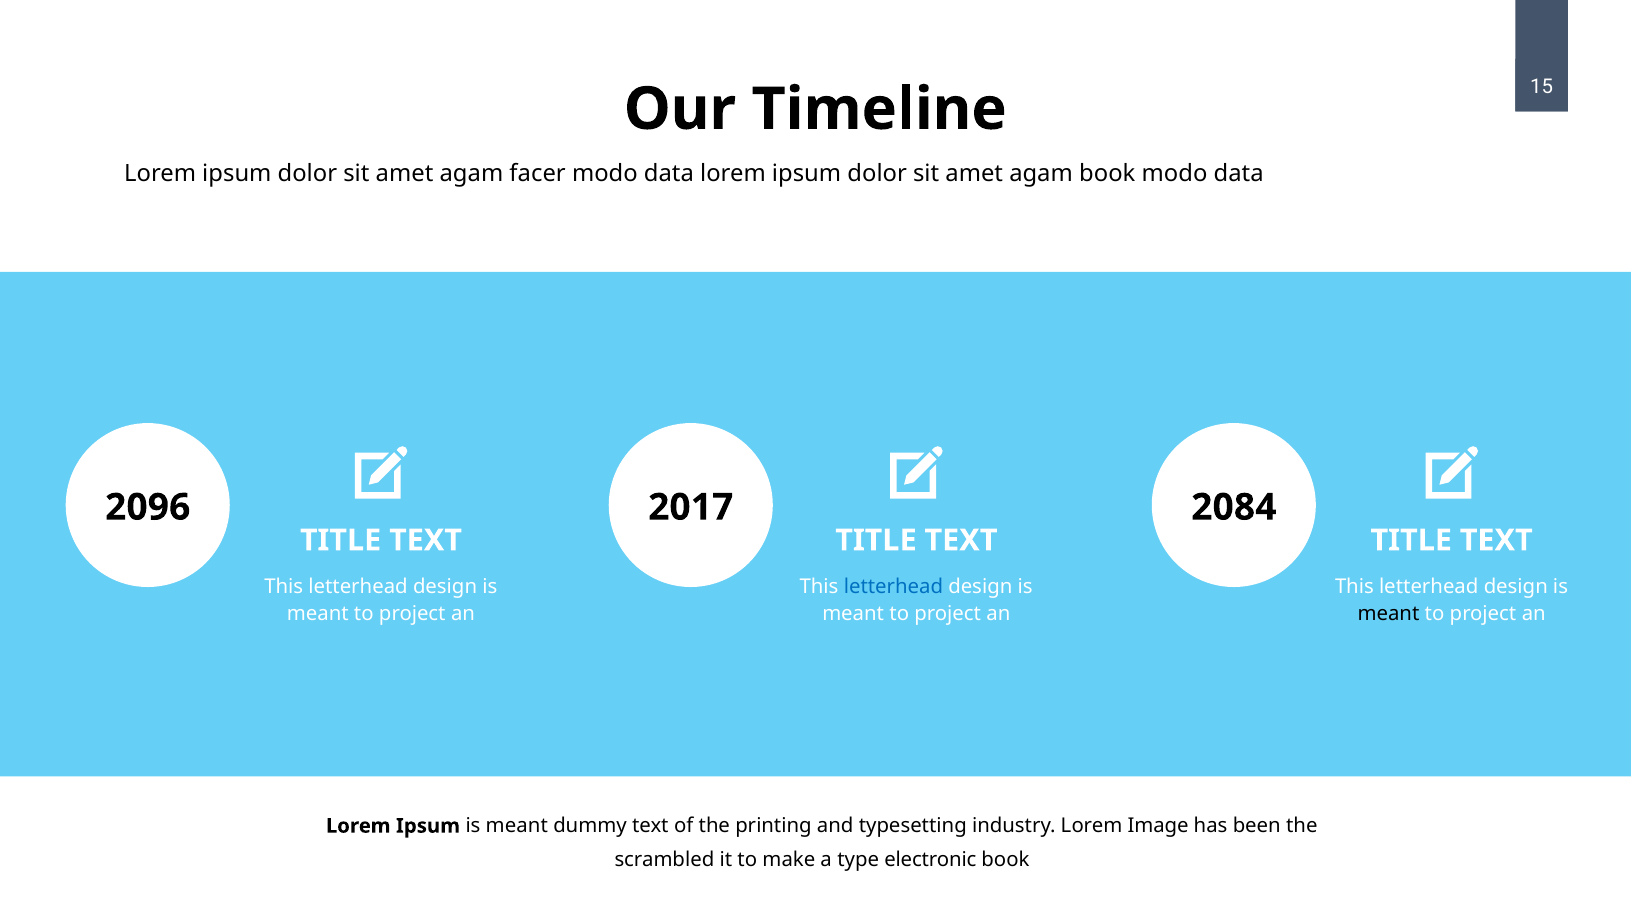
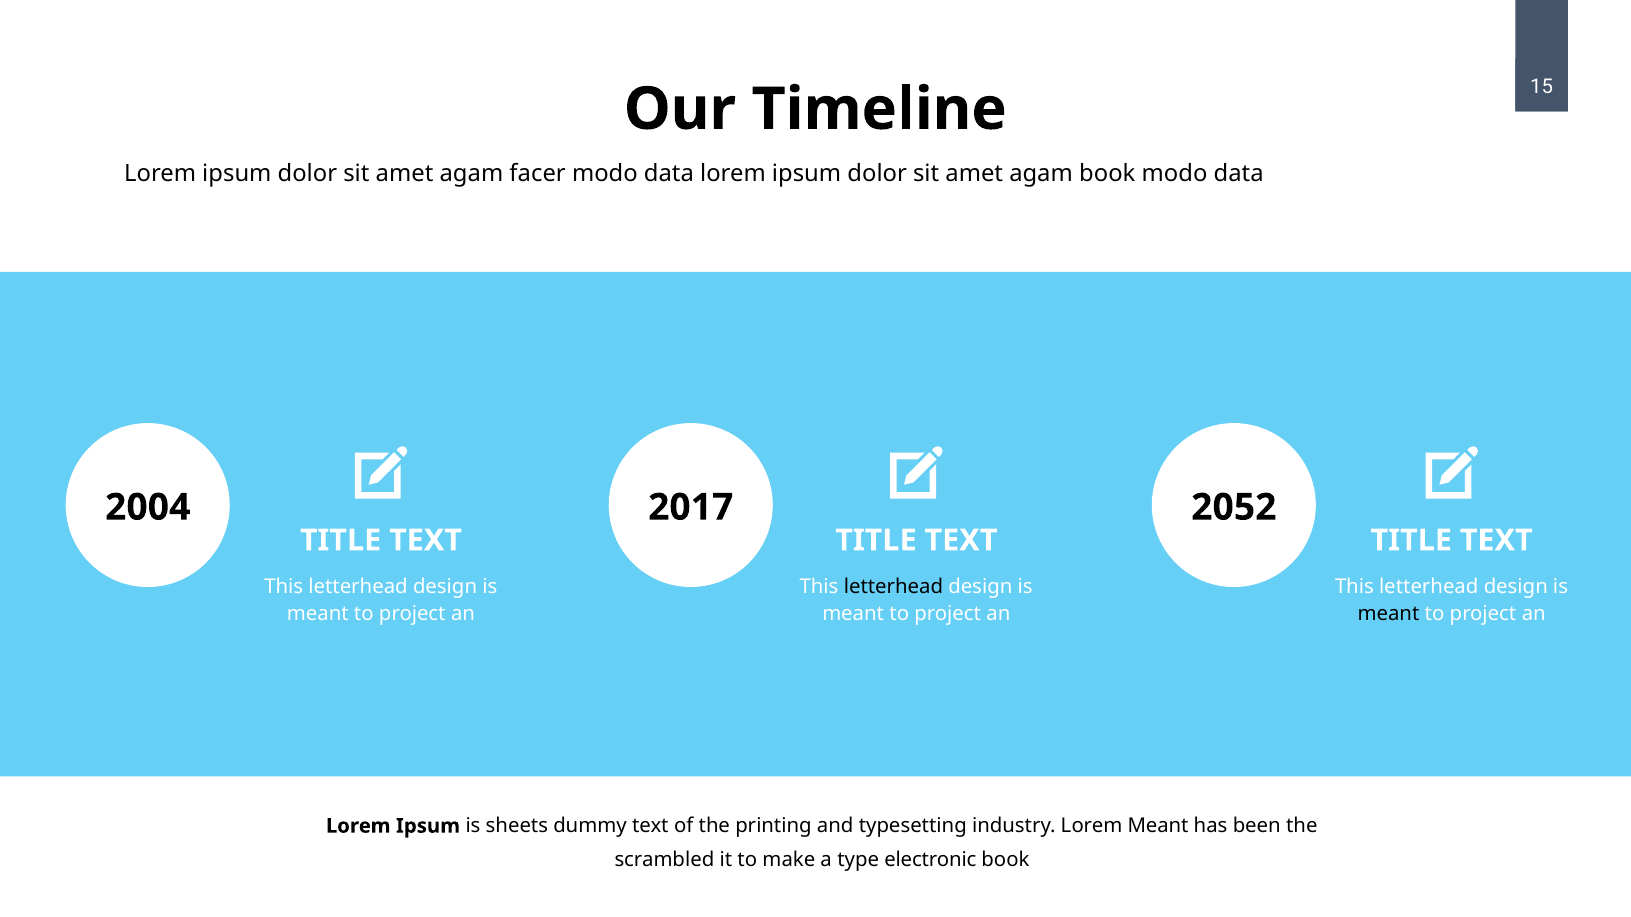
2096: 2096 -> 2004 (148, 508)
2084: 2084 -> 2052 (1234, 508)
letterhead colour: blue -> black (893, 587)
Ipsum is meant: meant -> sheets (517, 826)
Lorem Image: Image -> Meant (1158, 826)
